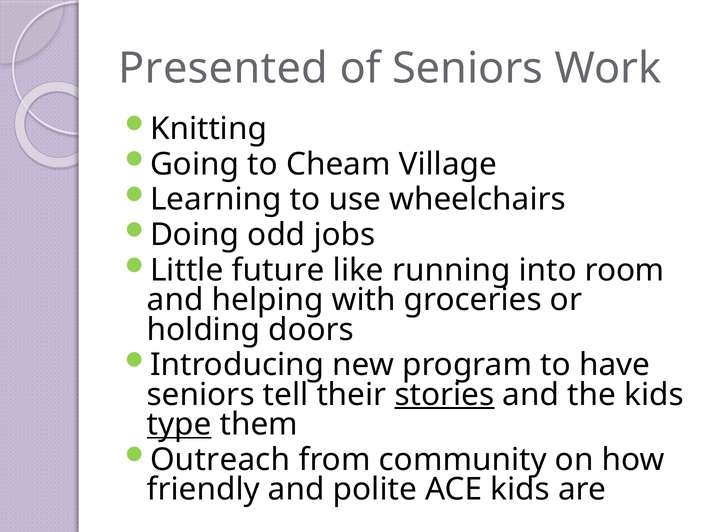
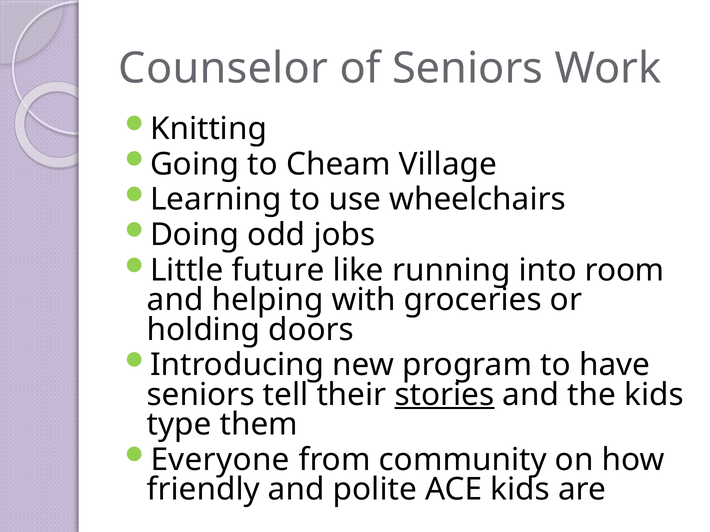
Presented: Presented -> Counselor (223, 69)
type underline: present -> none (179, 425)
Outreach: Outreach -> Everyone (220, 460)
